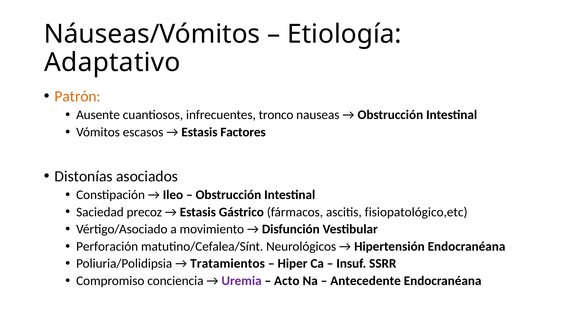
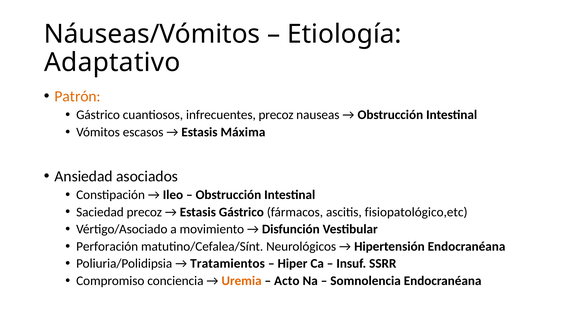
Ausente: Ausente -> Gástrico (98, 115)
infrecuentes tronco: tronco -> precoz (276, 115)
Factores: Factores -> Máxima (243, 132)
Distonías: Distonías -> Ansiedad (84, 177)
Uremia colour: purple -> orange (242, 281)
Antecedente: Antecedente -> Somnolencia (366, 281)
